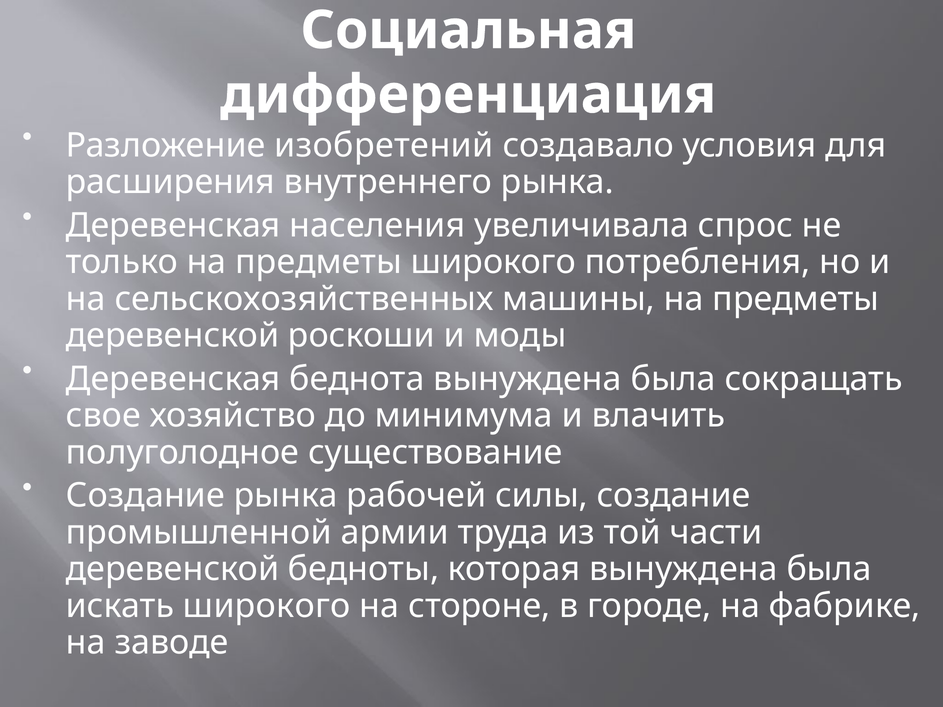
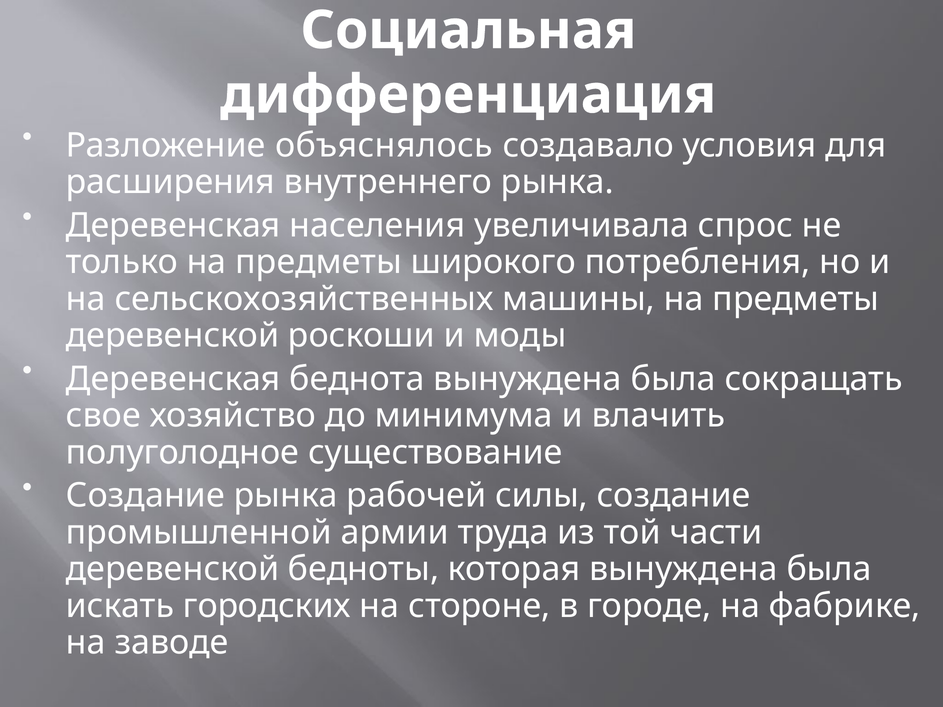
изобретений: изобретений -> объяснялось (384, 145)
искать широкого: широкого -> городских (267, 606)
